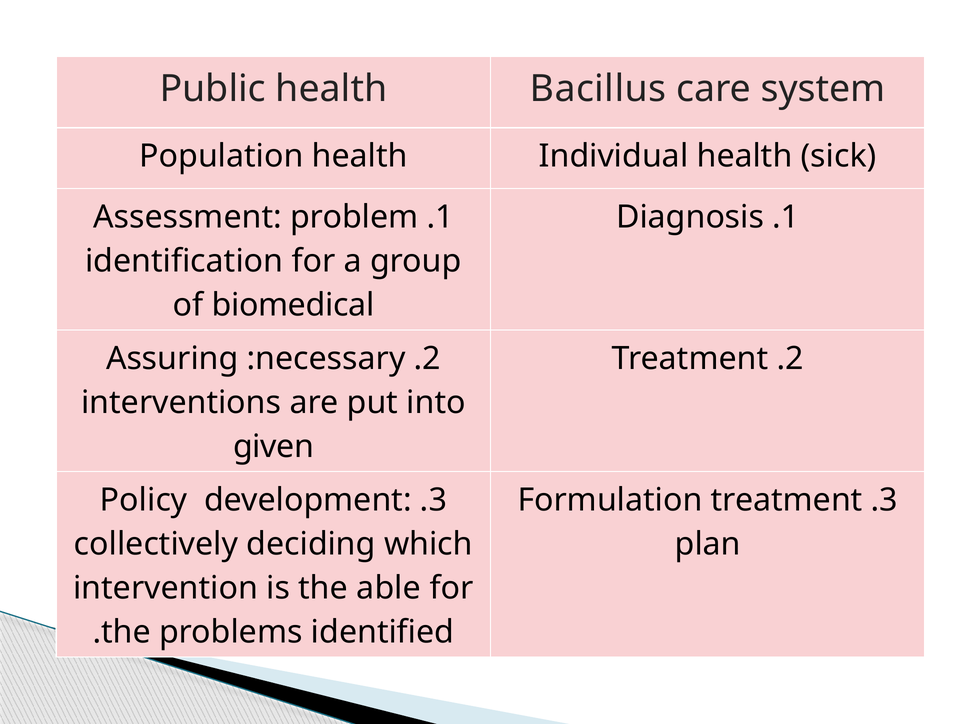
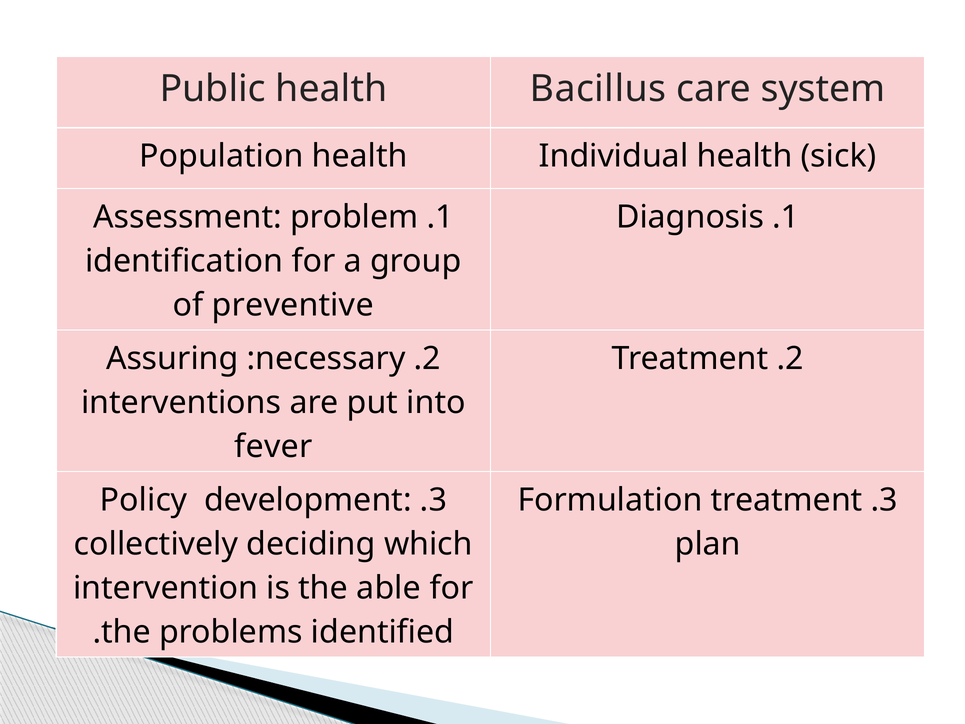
biomedical: biomedical -> preventive (293, 305)
given: given -> fever (273, 446)
